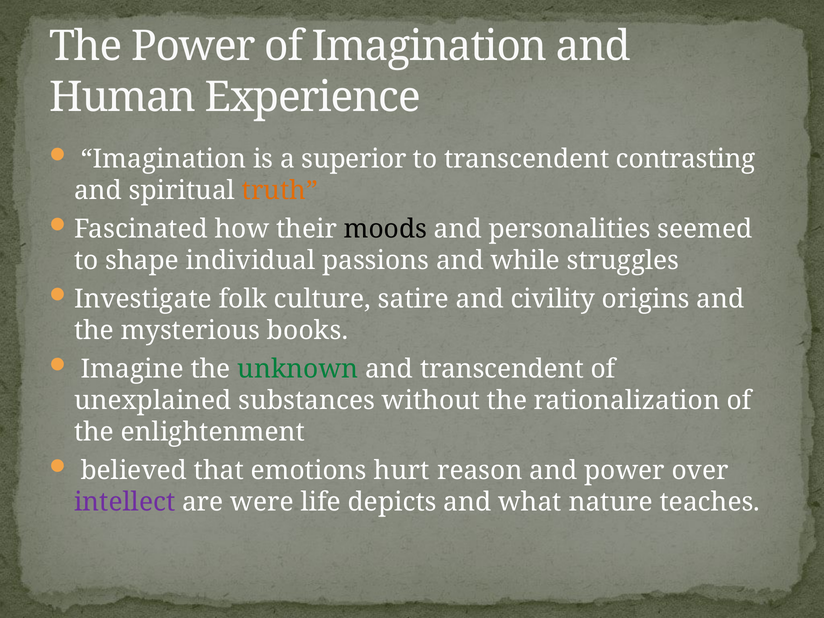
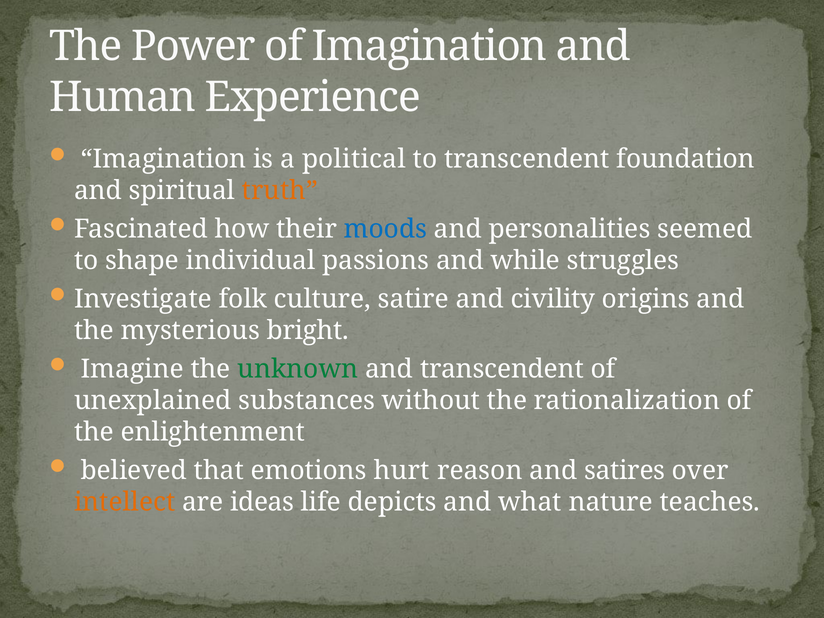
superior: superior -> political (354, 159)
contrasting: contrasting -> foundation (686, 159)
moods colour: black -> blue (385, 229)
books: books -> bright (308, 331)
and power: power -> satires (625, 471)
intellect colour: purple -> orange (125, 502)
were: were -> ideas (262, 502)
